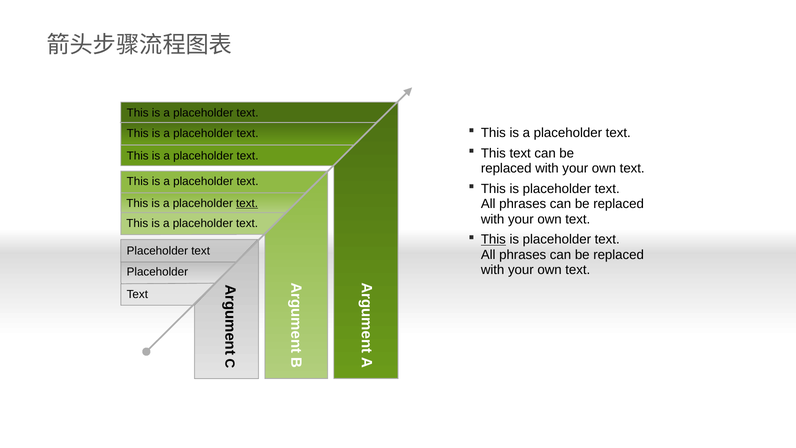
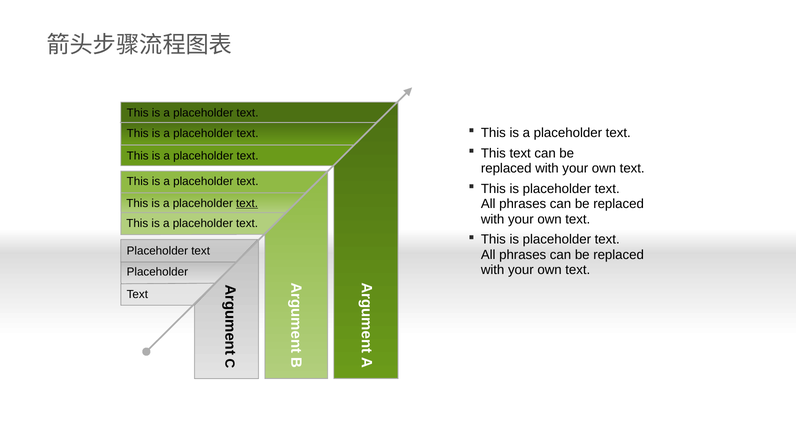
This underline: present -> none (493, 239)
